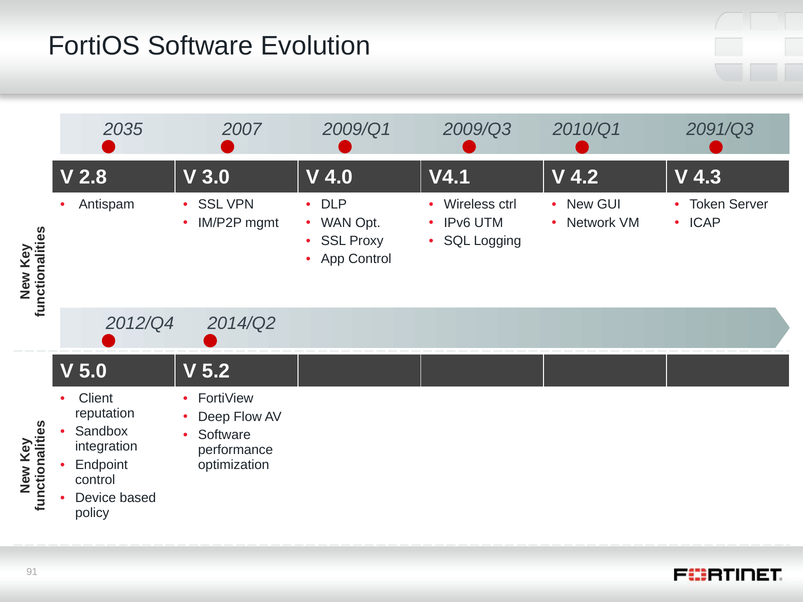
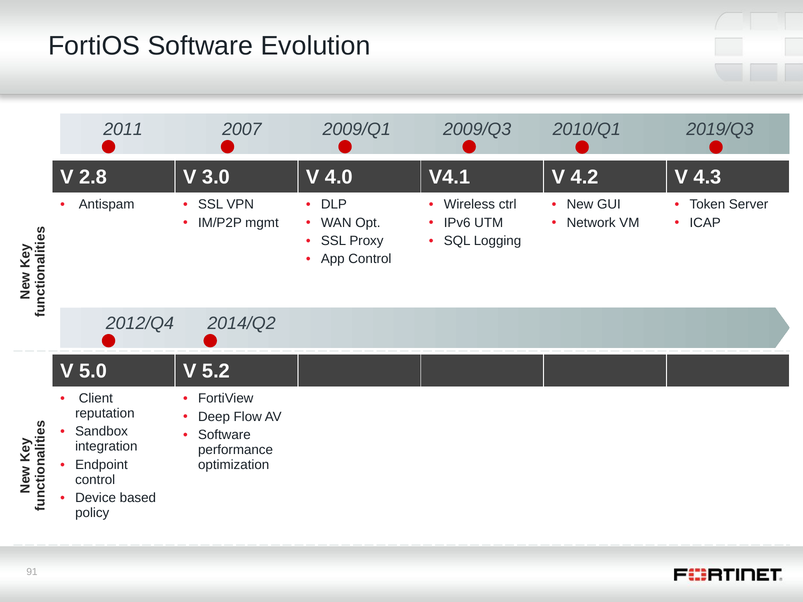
2035: 2035 -> 2011 (123, 130)
2091/Q3: 2091/Q3 -> 2019/Q3 (720, 130)
